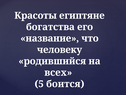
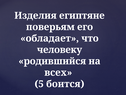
Красоты: Красоты -> Изделия (36, 15)
богатства: богатства -> поверьям (50, 27)
название: название -> обладает (50, 38)
